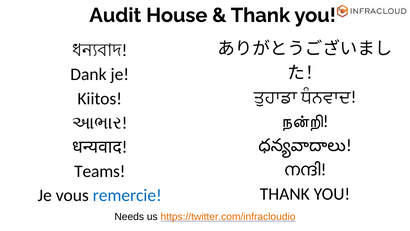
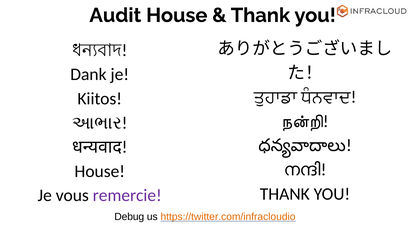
Teams: Teams -> House (100, 171)
remercie colour: blue -> purple (127, 195)
Needs: Needs -> Debug (129, 216)
